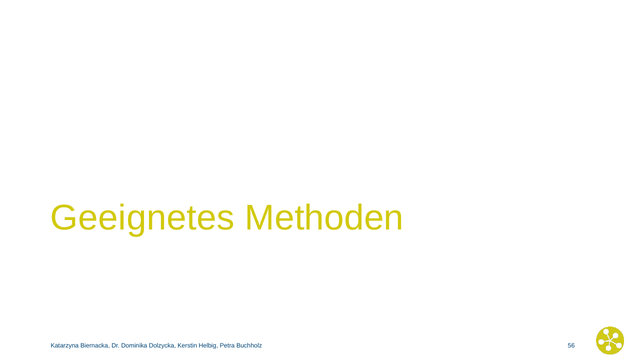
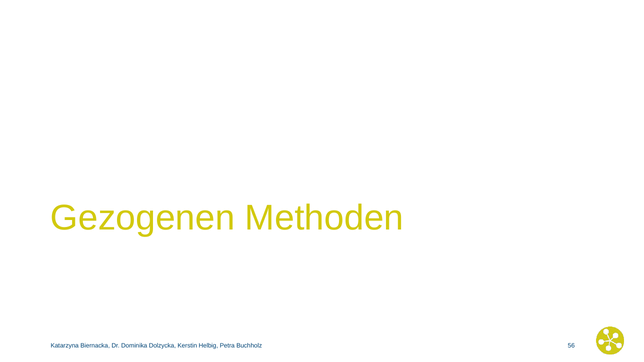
Geeignetes: Geeignetes -> Gezogenen (143, 218)
